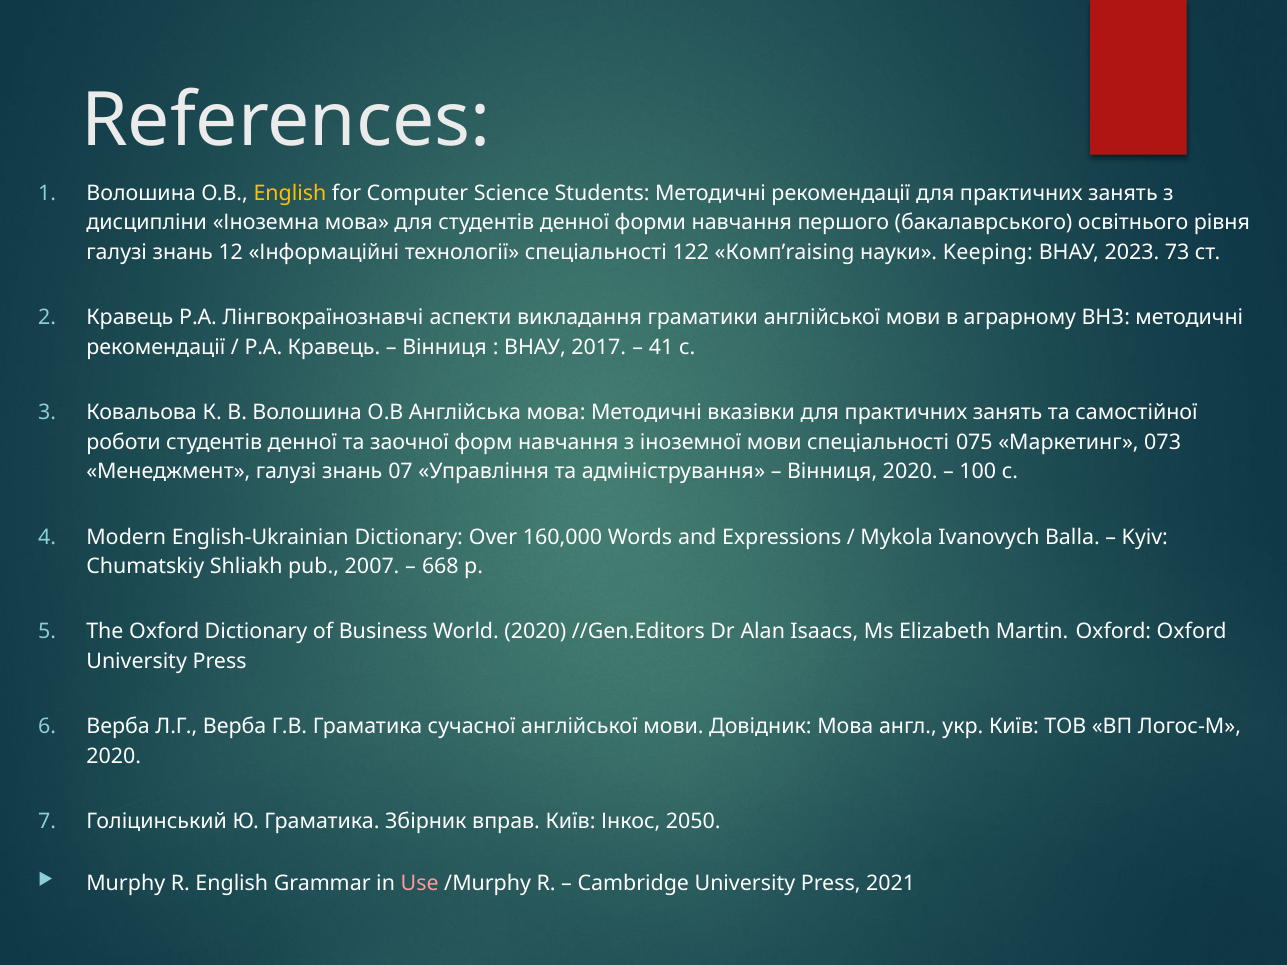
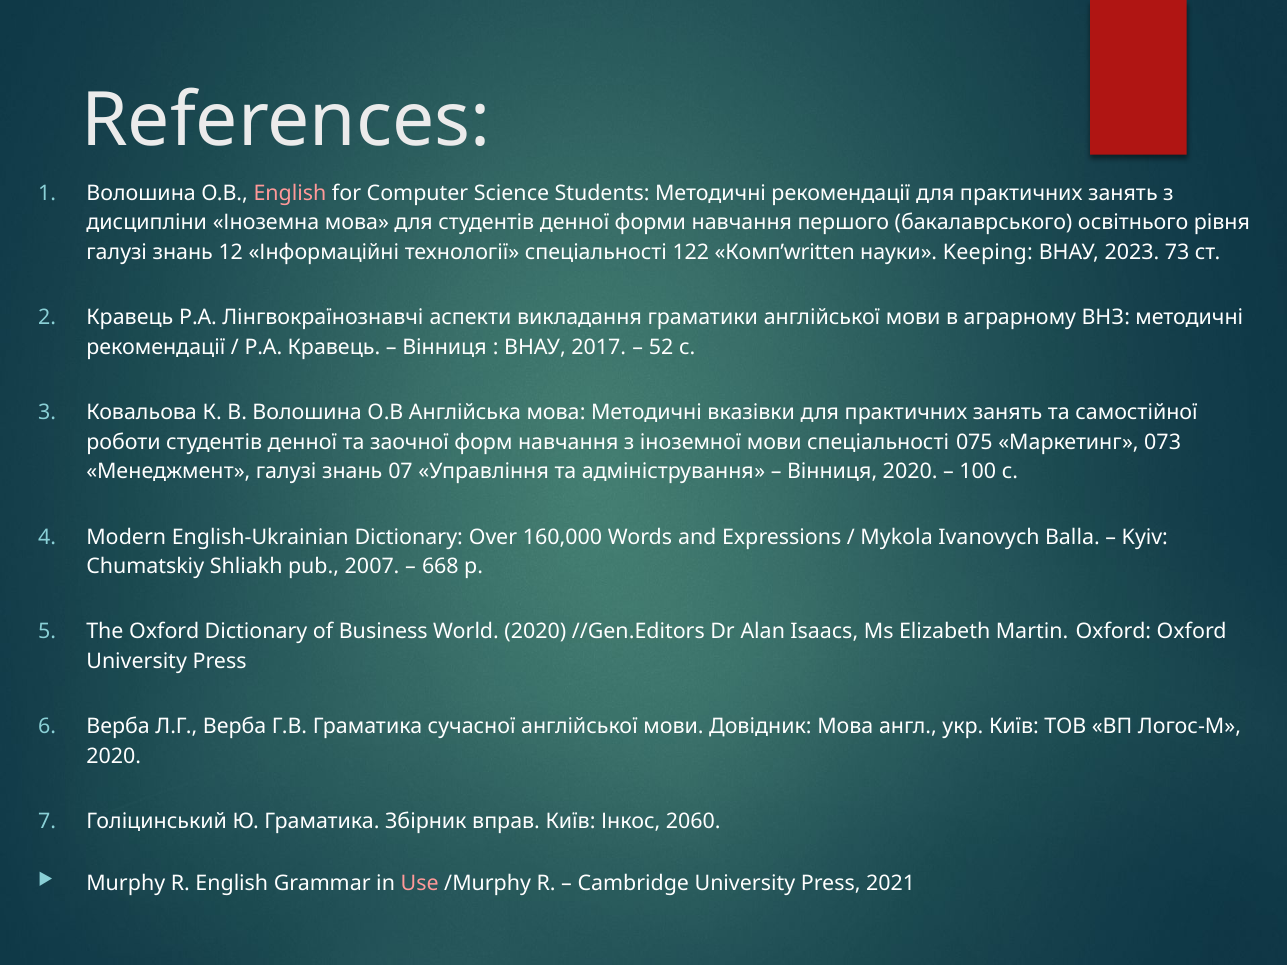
English colour: yellow -> pink (290, 193)
Комп’raising: Комп’raising -> Комп’written (785, 252)
41: 41 -> 52 (661, 347)
2050: 2050 -> 2060 (693, 822)
